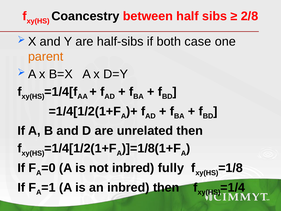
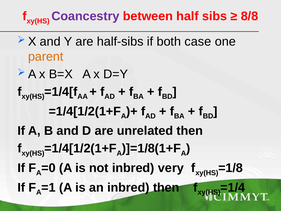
Coancestry colour: black -> purple (85, 16)
2/8: 2/8 -> 8/8 (249, 16)
fully: fully -> very (171, 168)
